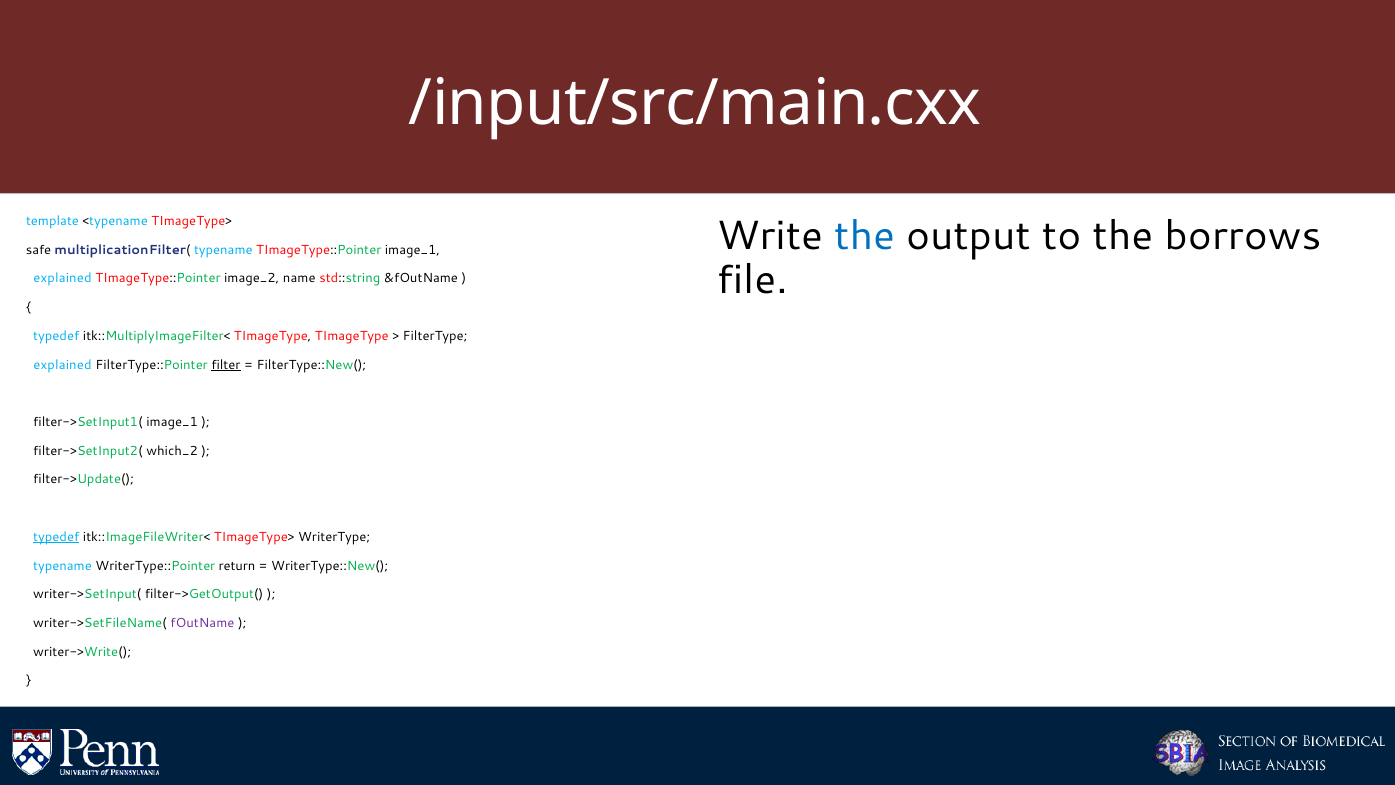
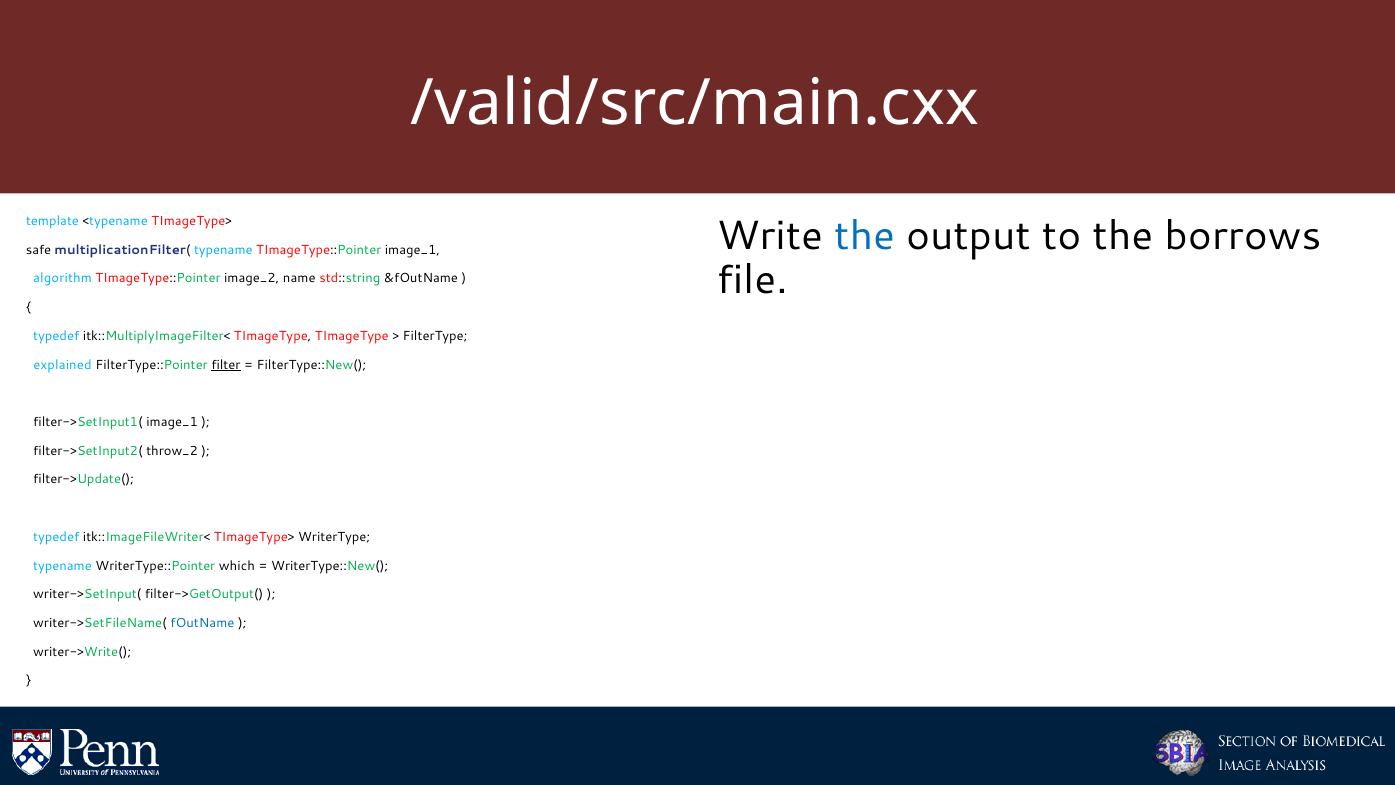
/input/src/main.cxx: /input/src/main.cxx -> /valid/src/main.cxx (695, 104)
explained: explained -> algorithm (63, 279)
which_2: which_2 -> throw_2 (172, 451)
typedef underline: present -> none (56, 537)
return: return -> which (237, 566)
fOutName colour: purple -> blue (202, 623)
